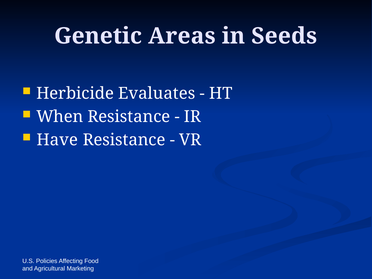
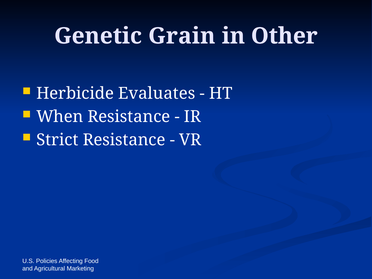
Areas: Areas -> Grain (182, 36)
Seeds: Seeds -> Other (284, 36)
Have: Have -> Strict (57, 140)
